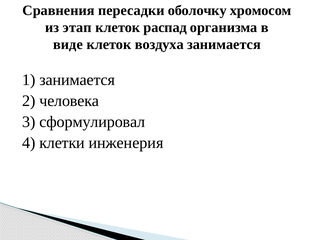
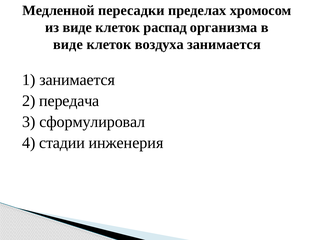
Сравнения: Сравнения -> Медленной (59, 10)
оболочку: оболочку -> пределах (197, 10)
из этап: этап -> виде (77, 28)
человека: человека -> передача (69, 101)
клетки: клетки -> стадии (62, 143)
